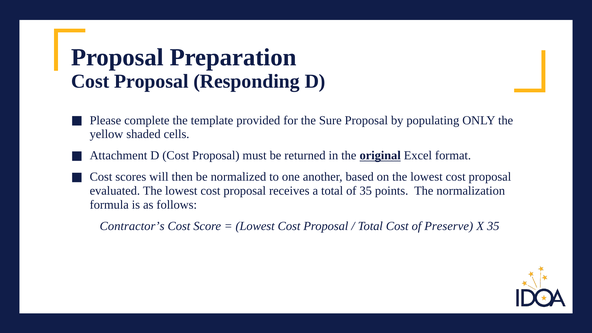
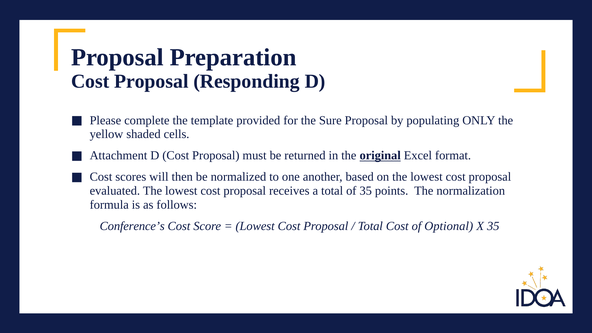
Contractor’s: Contractor’s -> Conference’s (132, 226)
Preserve: Preserve -> Optional (449, 226)
